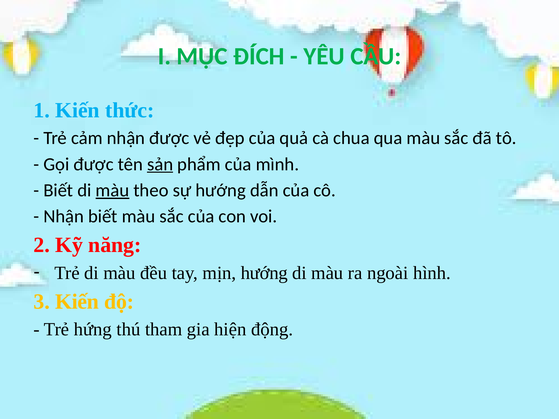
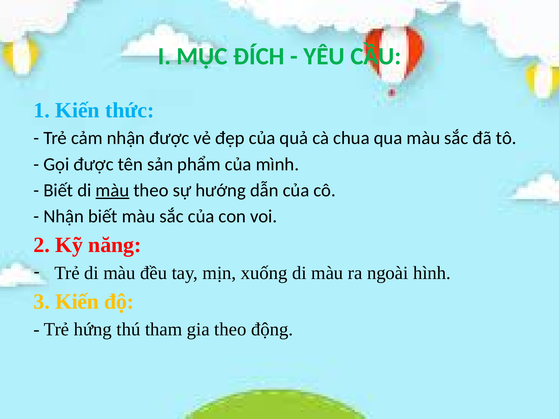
sản underline: present -> none (160, 164)
mịn hướng: hướng -> xuống (264, 273)
gia hiện: hiện -> theo (230, 330)
